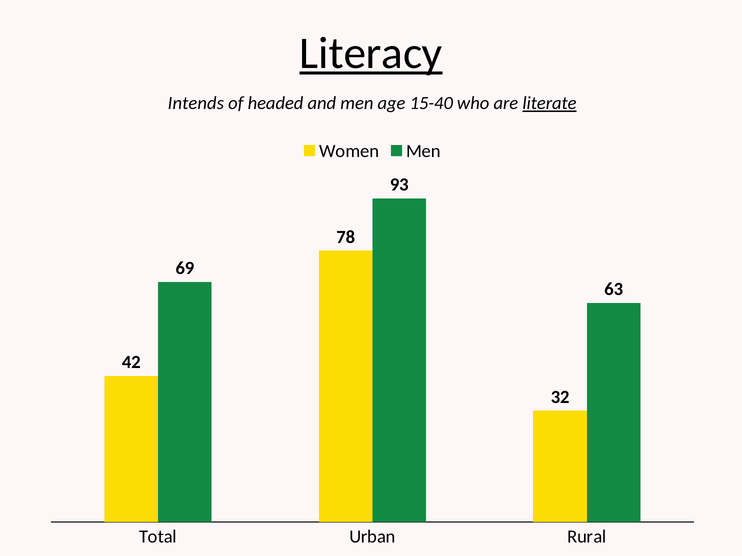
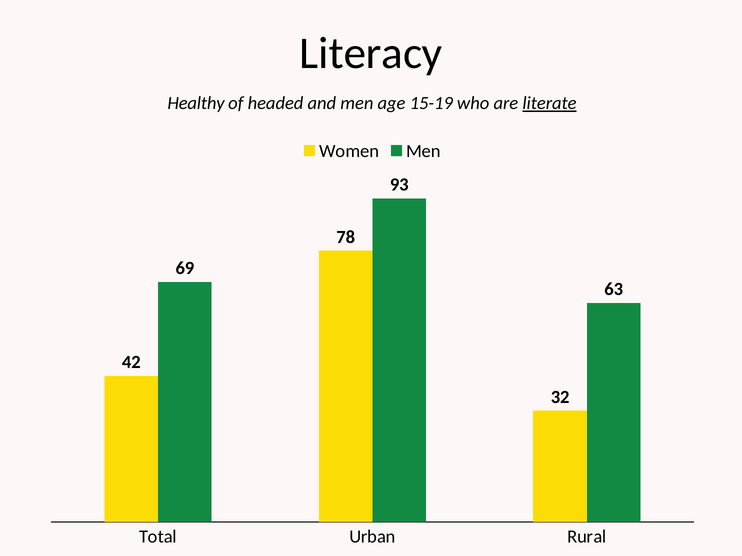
Literacy underline: present -> none (371, 53)
Intends: Intends -> Healthy (196, 103)
15-40: 15-40 -> 15-19 (431, 103)
